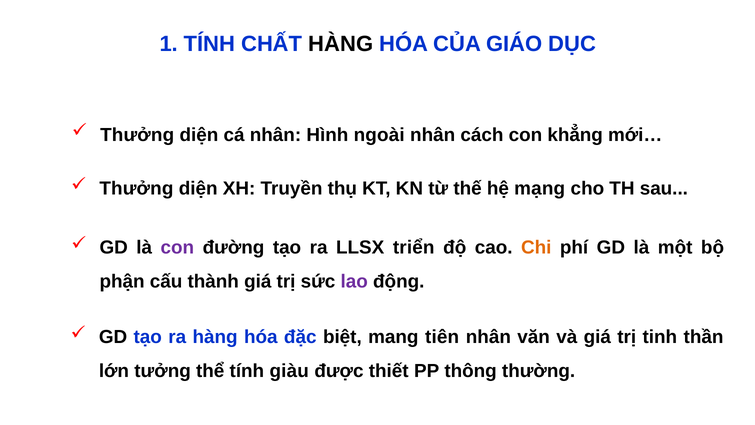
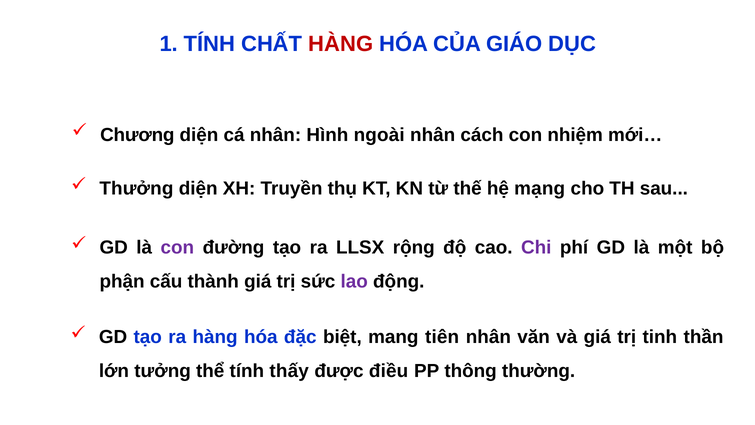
HÀNG colour: black -> red (341, 44)
Thưởng: Thưởng -> Chương (137, 135)
khẳng: khẳng -> nhiệm (575, 135)
triển: triển -> rộng (414, 247)
Chi colour: orange -> purple (536, 247)
giàu: giàu -> thấy (289, 371)
thiết: thiết -> điều (389, 371)
